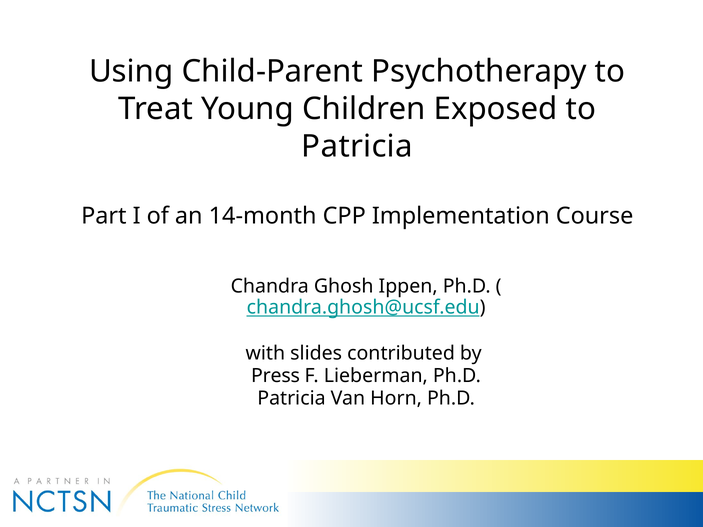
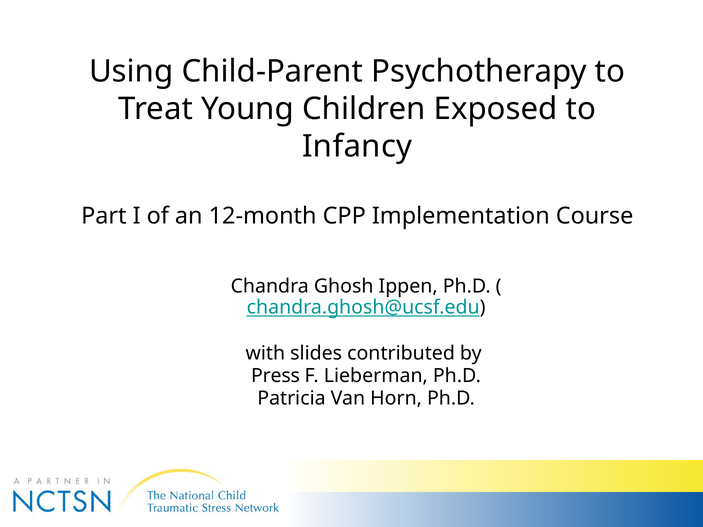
Patricia: Patricia -> Infancy (357, 146)
14-month: 14-month -> 12-month (263, 216)
